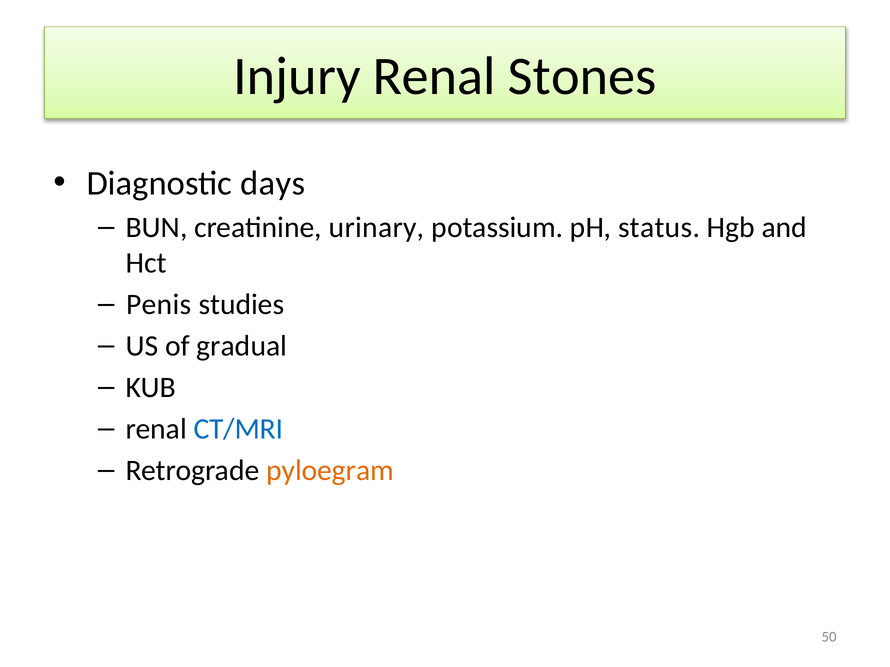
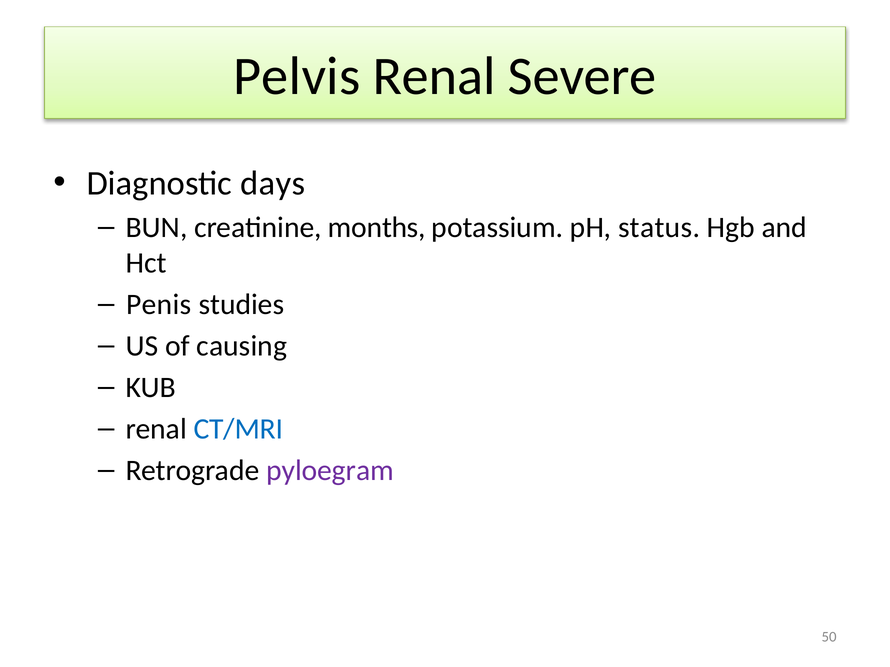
Injury: Injury -> Pelvis (297, 76)
Stones: Stones -> Severe (582, 76)
urinary: urinary -> months (377, 228)
gradual: gradual -> causing (242, 346)
pyloegram colour: orange -> purple (330, 471)
